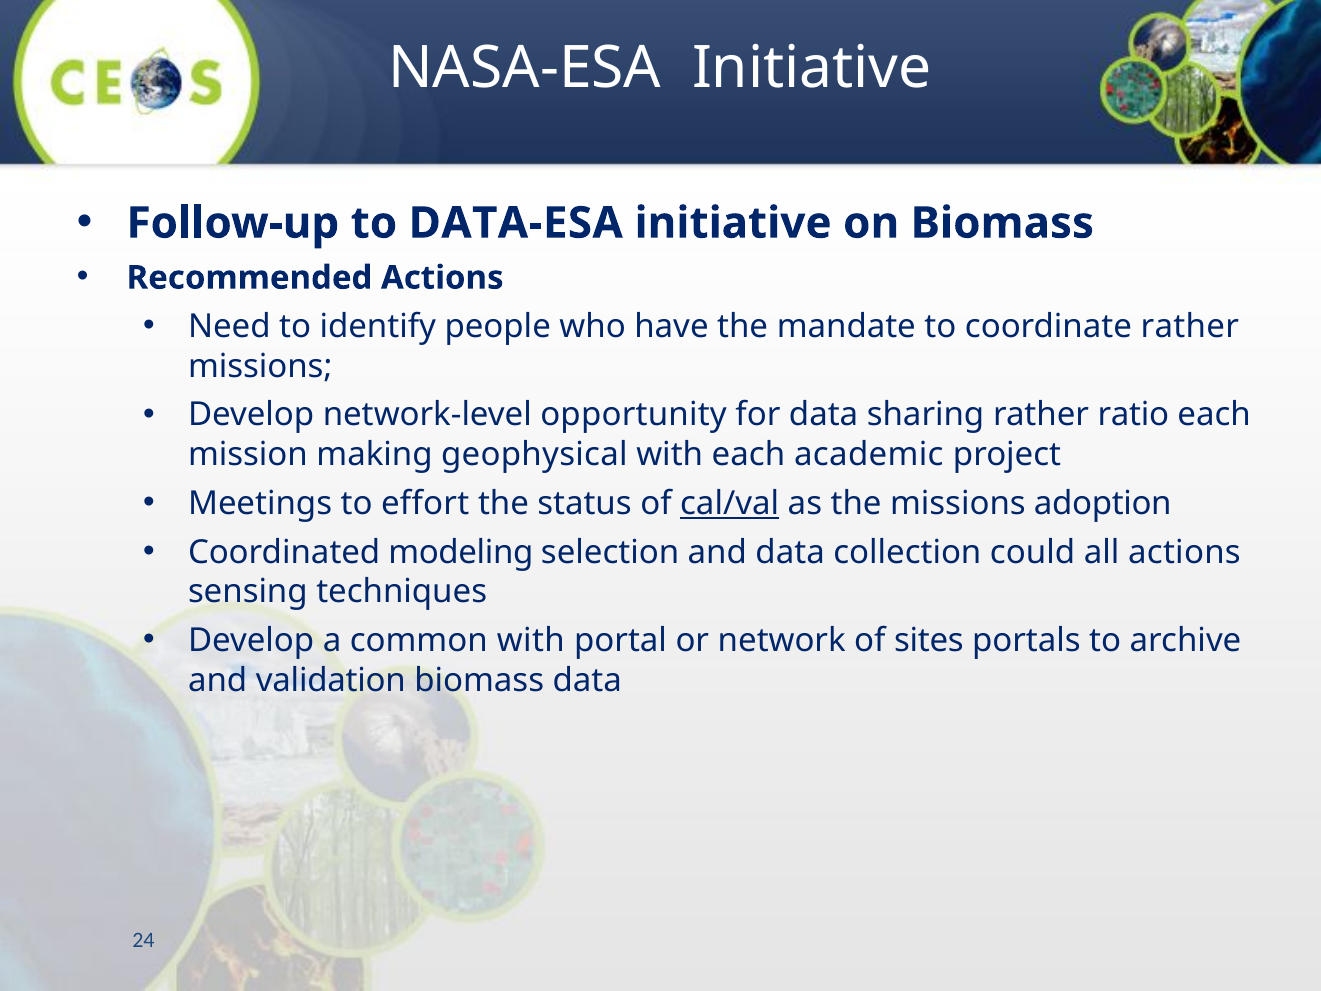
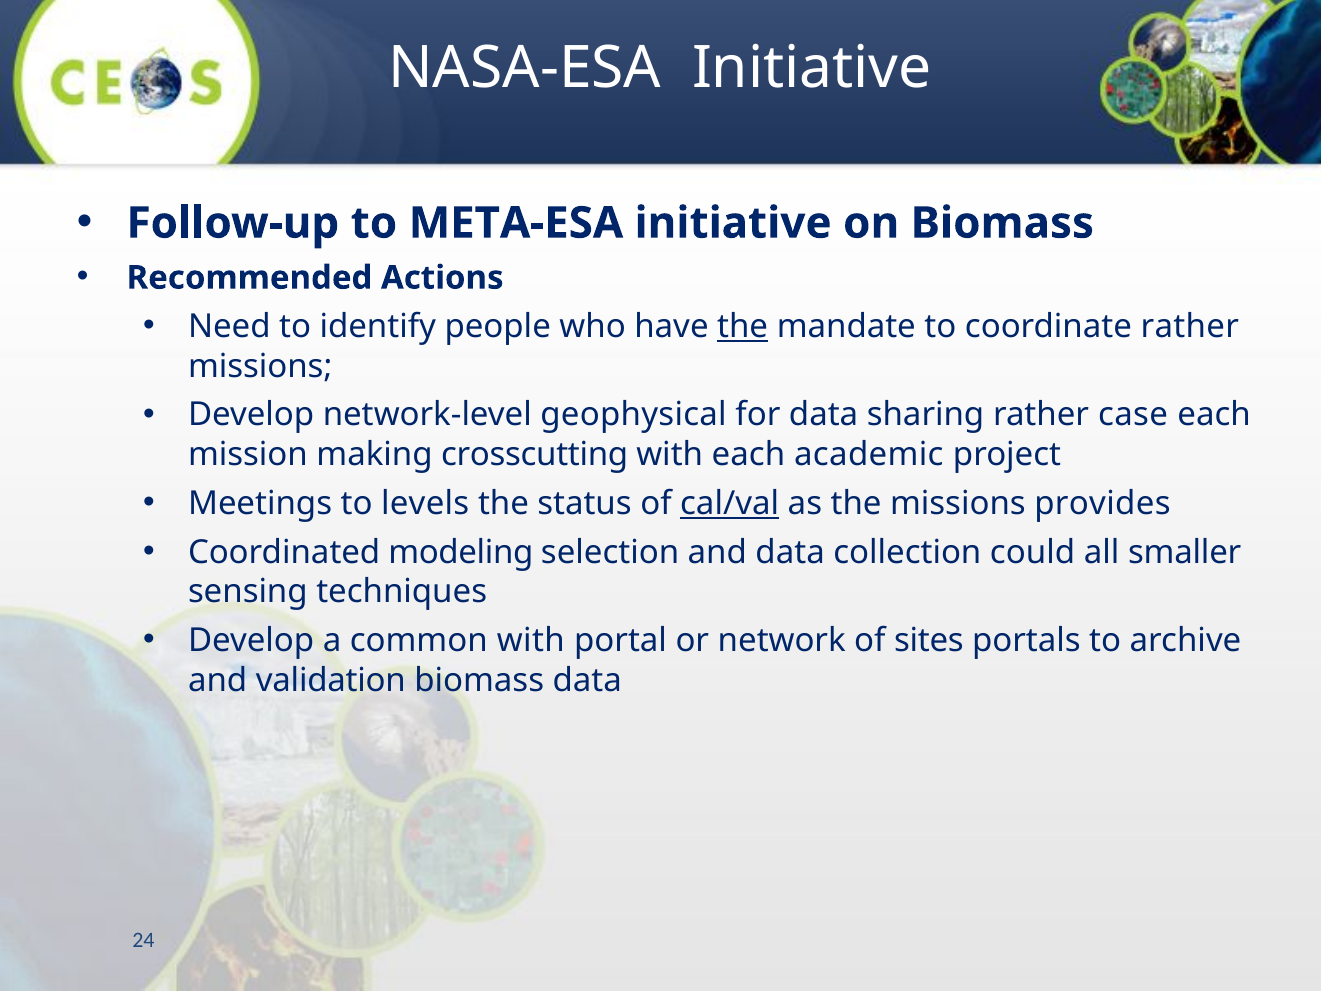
DATA-ESA: DATA-ESA -> META-ESA (516, 223)
the underline: none -> present (743, 327)
opportunity: opportunity -> geophysical (634, 415)
ratio: ratio -> case (1133, 415)
geophysical: geophysical -> crosscutting (535, 455)
effort: effort -> levels (425, 503)
adoption: adoption -> provides (1102, 503)
all actions: actions -> smaller (1185, 552)
